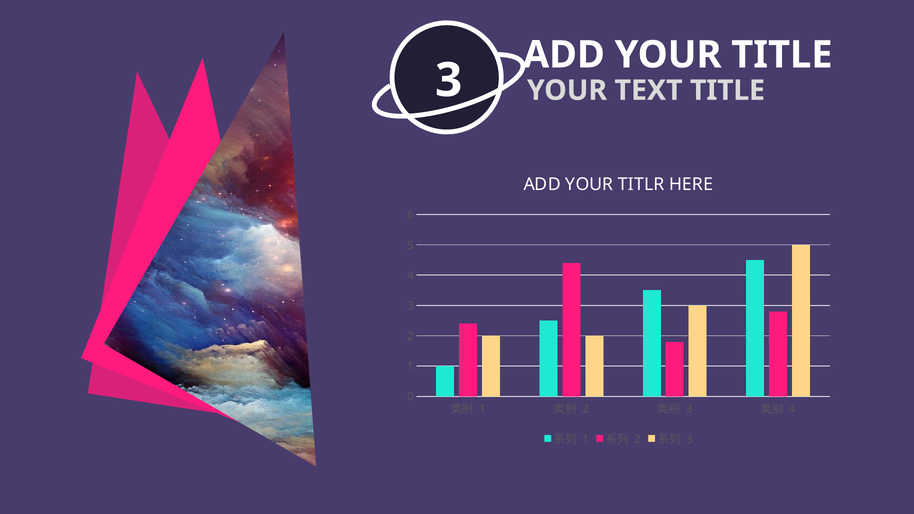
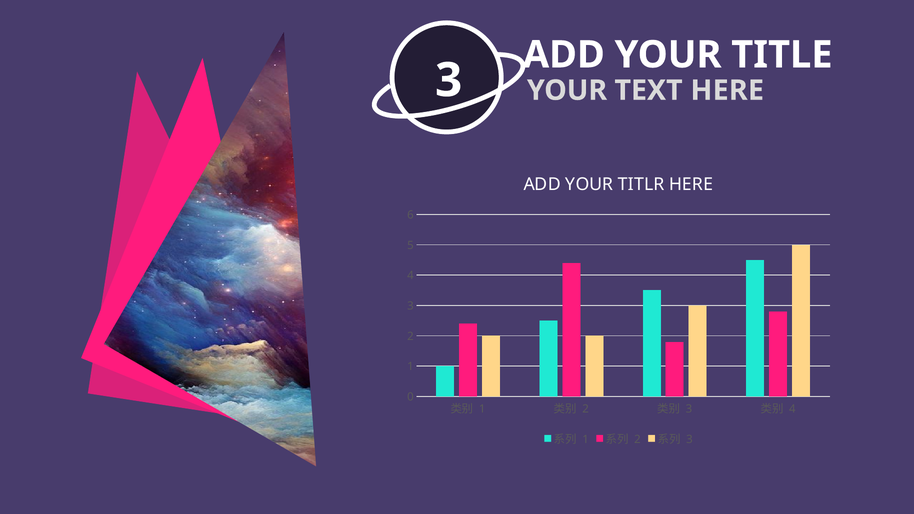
TEXT TITLE: TITLE -> HERE (727, 90)
